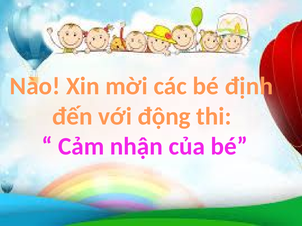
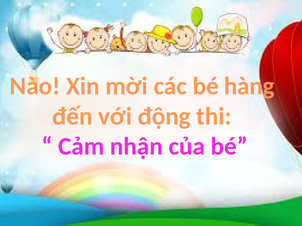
định: định -> hàng (249, 86)
